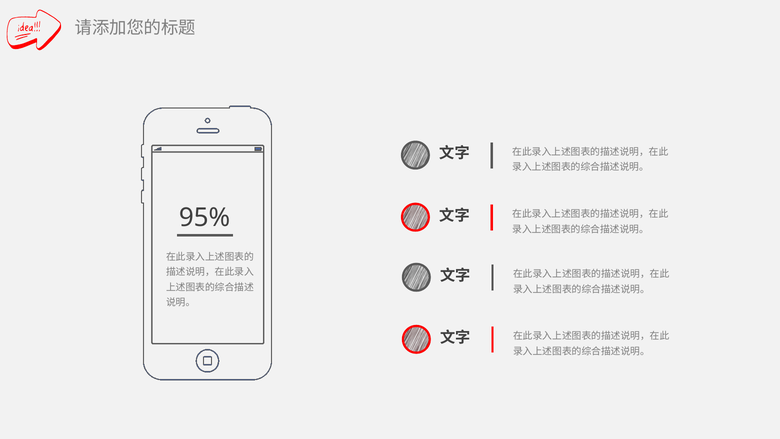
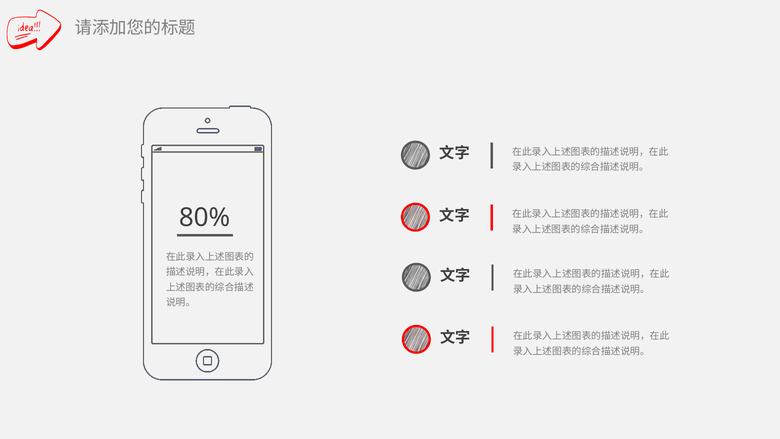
95%: 95% -> 80% (205, 218)
